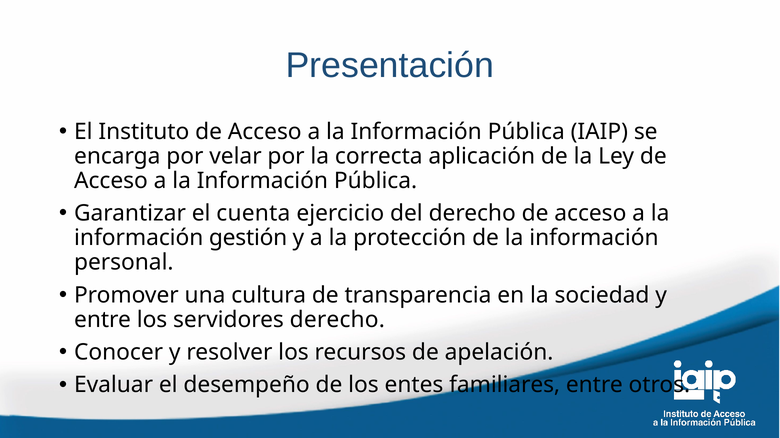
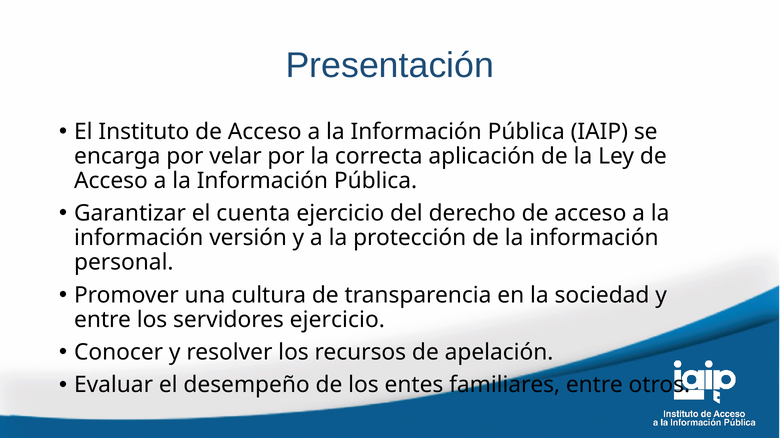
gestión: gestión -> versión (248, 238)
servidores derecho: derecho -> ejercicio (337, 320)
